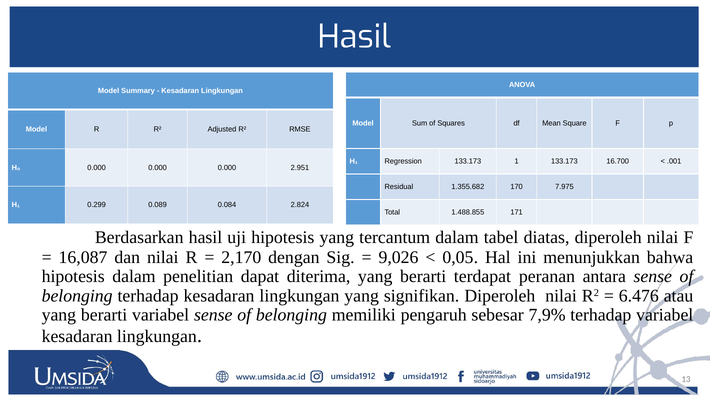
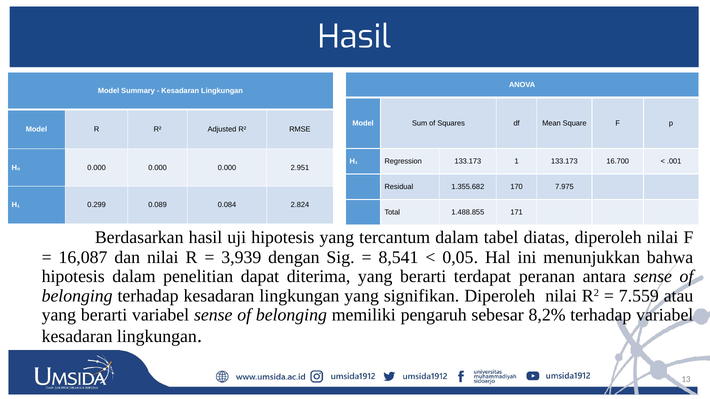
2,170: 2,170 -> 3,939 (241, 258)
9,026: 9,026 -> 8,541 (398, 258)
6.476: 6.476 -> 7.559 (639, 296)
7,9%: 7,9% -> 8,2% (547, 315)
